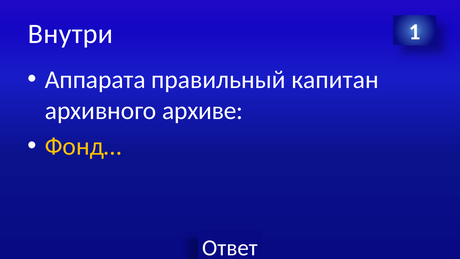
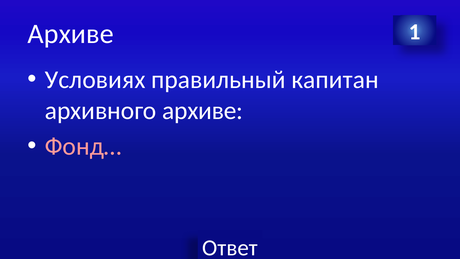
Внутри: Внутри -> Архиве (71, 34)
Аппарата: Аппарата -> Условиях (95, 80)
Фонд… colour: yellow -> pink (83, 146)
